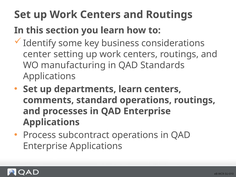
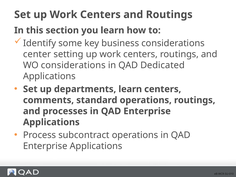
WO manufacturing: manufacturing -> considerations (73, 65)
Standards: Standards -> Dedicated (163, 65)
